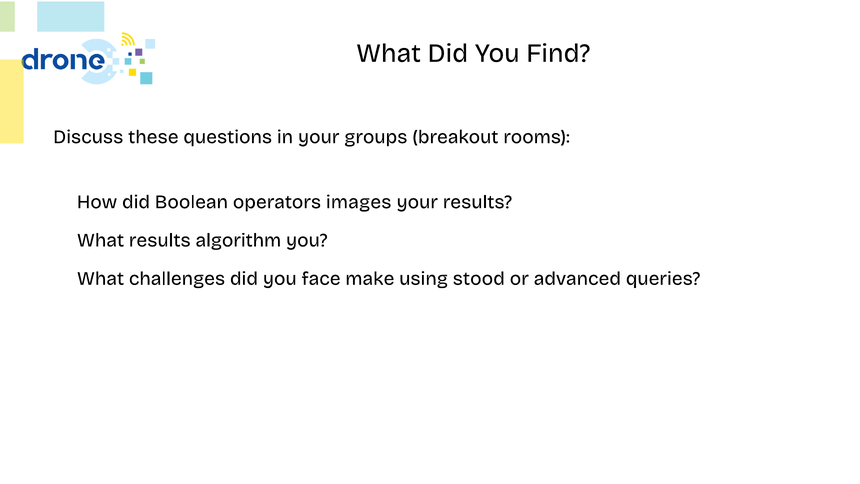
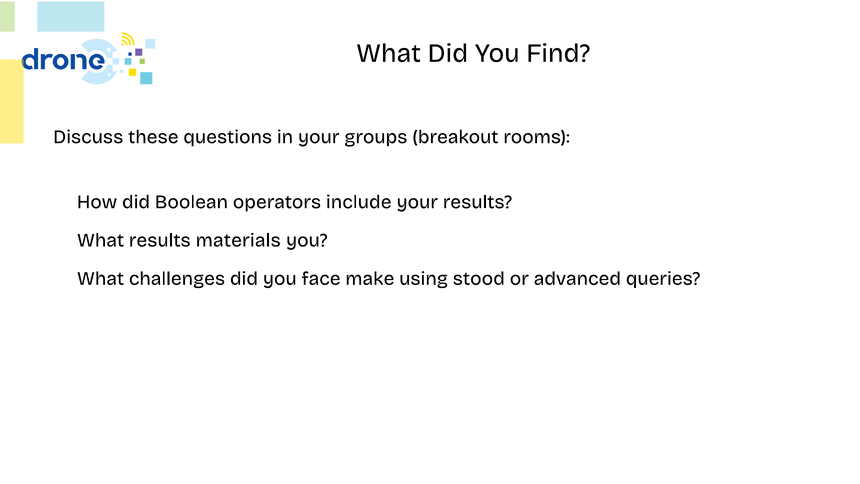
images: images -> include (359, 202)
algorithm: algorithm -> materials (238, 240)
